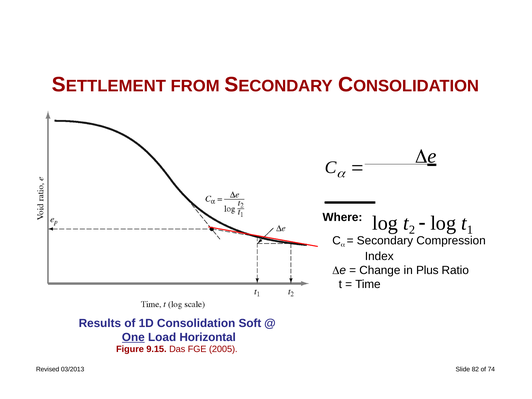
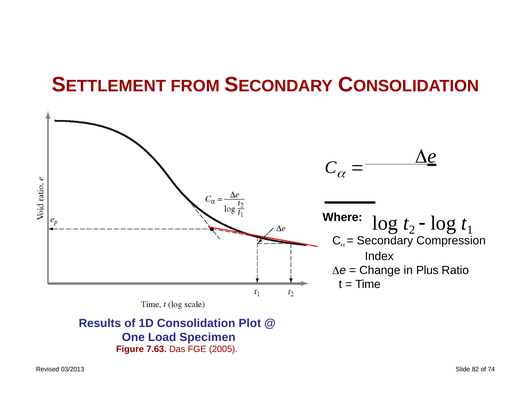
Soft: Soft -> Plot (250, 323)
One underline: present -> none (133, 337)
Horizontal: Horizontal -> Specimen (208, 337)
9.15: 9.15 -> 7.63 (156, 349)
